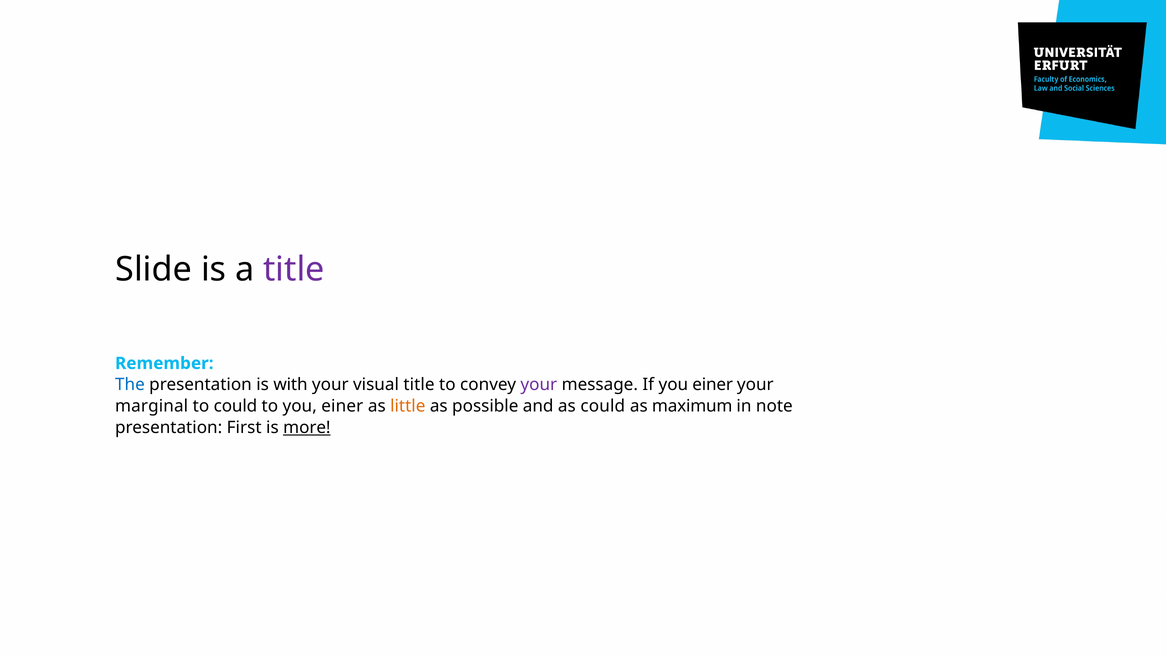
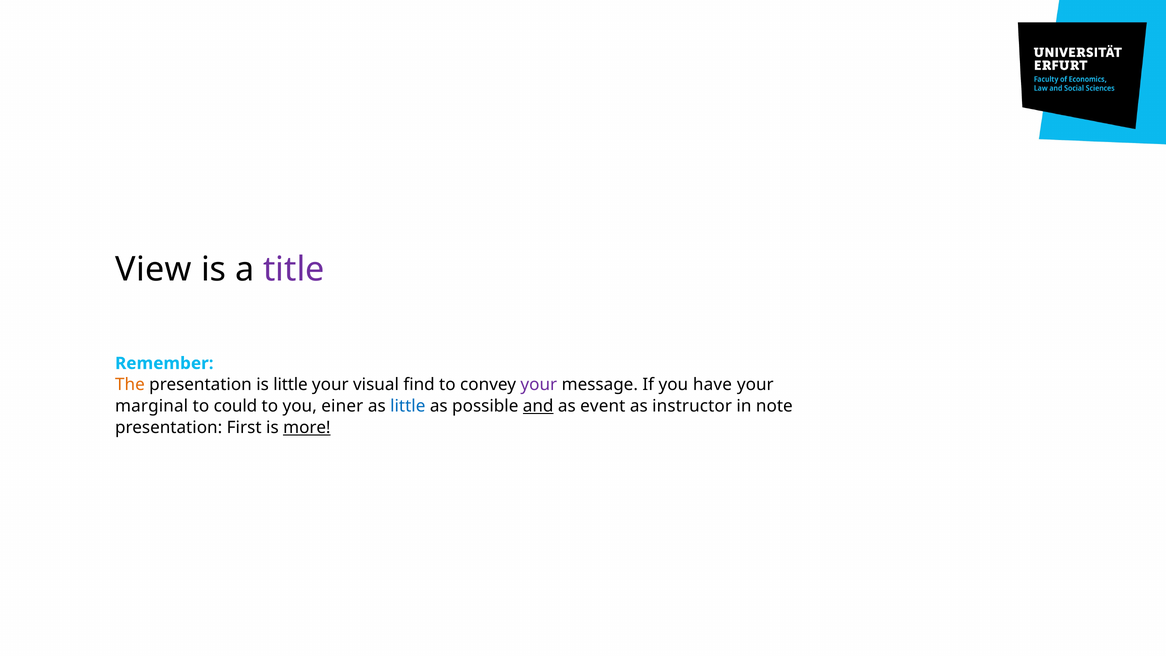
Slide: Slide -> View (154, 270)
The colour: blue -> orange (130, 385)
is with: with -> little (291, 385)
visual title: title -> find (419, 385)
If you einer: einer -> have (712, 385)
little colour: orange -> blue (408, 406)
and underline: none -> present (538, 406)
as could: could -> event (603, 406)
maximum: maximum -> instructor (692, 406)
